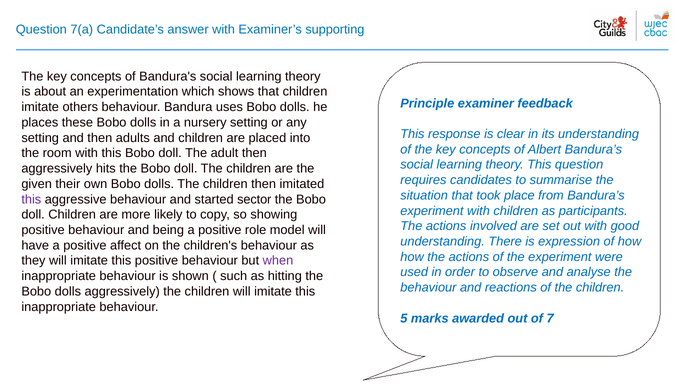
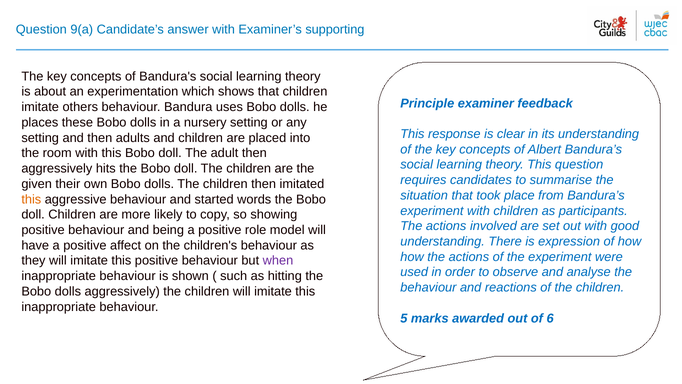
7(a: 7(a -> 9(a (82, 30)
this colour: purple -> orange (31, 199)
sector: sector -> words (254, 199)
7: 7 -> 6 (550, 318)
